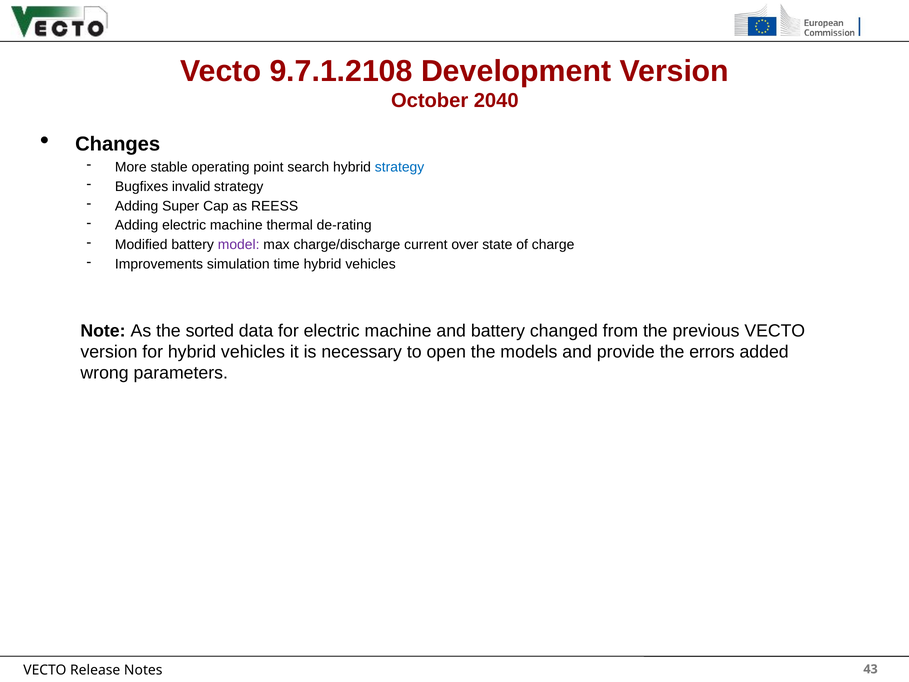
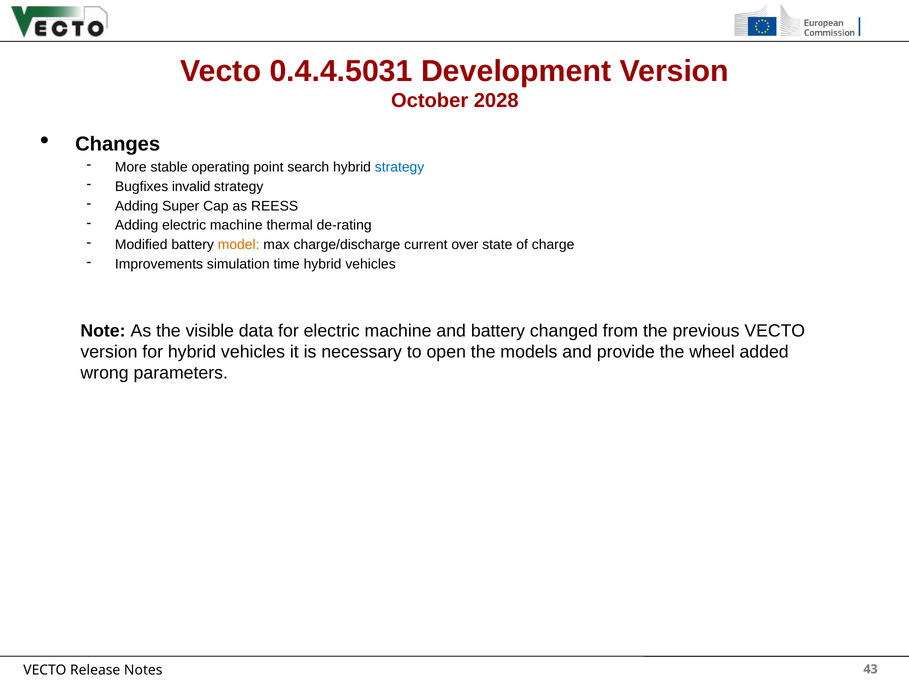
9.7.1.2108: 9.7.1.2108 -> 0.4.4.5031 (341, 71)
2040: 2040 -> 2028 (496, 101)
model colour: purple -> orange (239, 245)
sorted: sorted -> visible (210, 331)
errors: errors -> wheel (712, 352)
